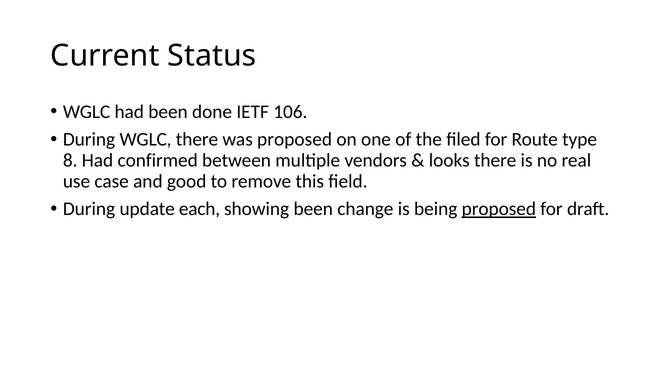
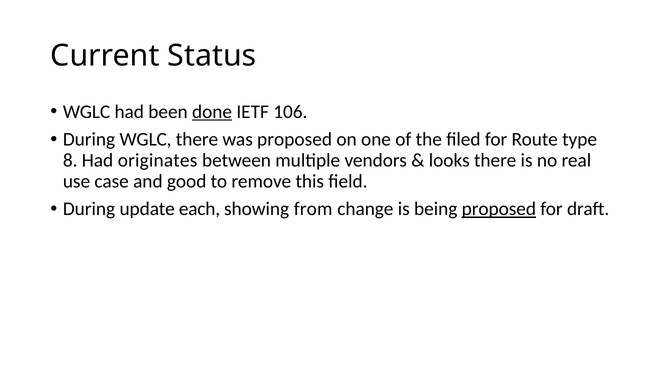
done underline: none -> present (212, 112)
confirmed: confirmed -> originates (158, 161)
showing been: been -> from (313, 209)
